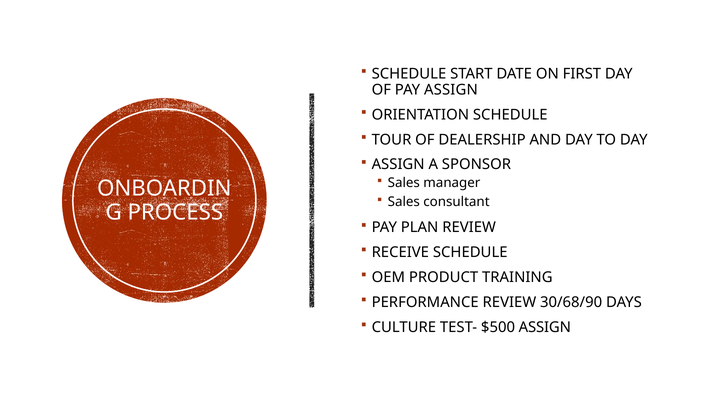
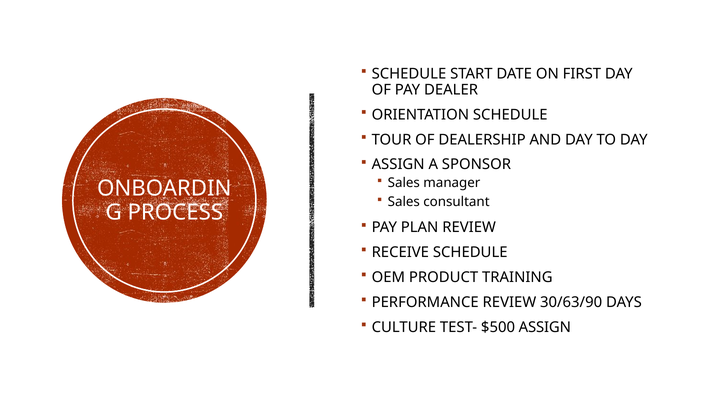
PAY ASSIGN: ASSIGN -> DEALER (451, 90)
30/68/90: 30/68/90 -> 30/63/90 (571, 302)
